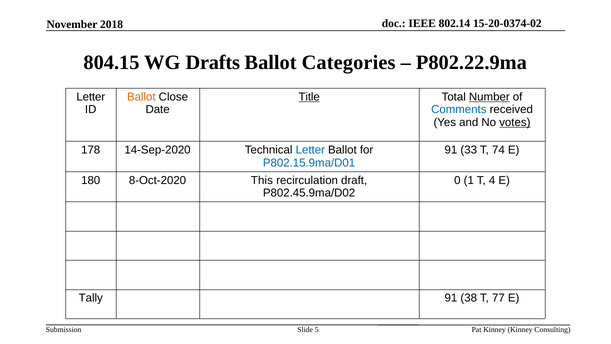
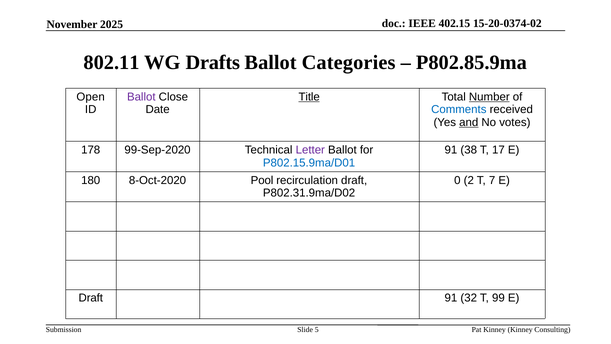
802.14: 802.14 -> 402.15 (454, 24)
2018: 2018 -> 2025 (112, 24)
804.15: 804.15 -> 802.11 (111, 62)
P802.22.9ma: P802.22.9ma -> P802.85.9ma (471, 62)
Letter: Letter -> Open (91, 97)
Ballot colour: orange -> purple (141, 97)
and underline: none -> present (469, 122)
votes underline: present -> none (515, 122)
14-Sep-2020: 14-Sep-2020 -> 99-Sep-2020 (158, 150)
Letter colour: blue -> purple (310, 150)
33: 33 -> 38 (469, 150)
74: 74 -> 17 (498, 150)
This: This -> Pool (262, 180)
1: 1 -> 2 (469, 180)
4: 4 -> 7 (492, 180)
P802.45.9ma/D02: P802.45.9ma/D02 -> P802.31.9ma/D02 (309, 193)
Tally: Tally -> Draft (91, 298)
38: 38 -> 32 (469, 298)
77: 77 -> 99 (498, 298)
